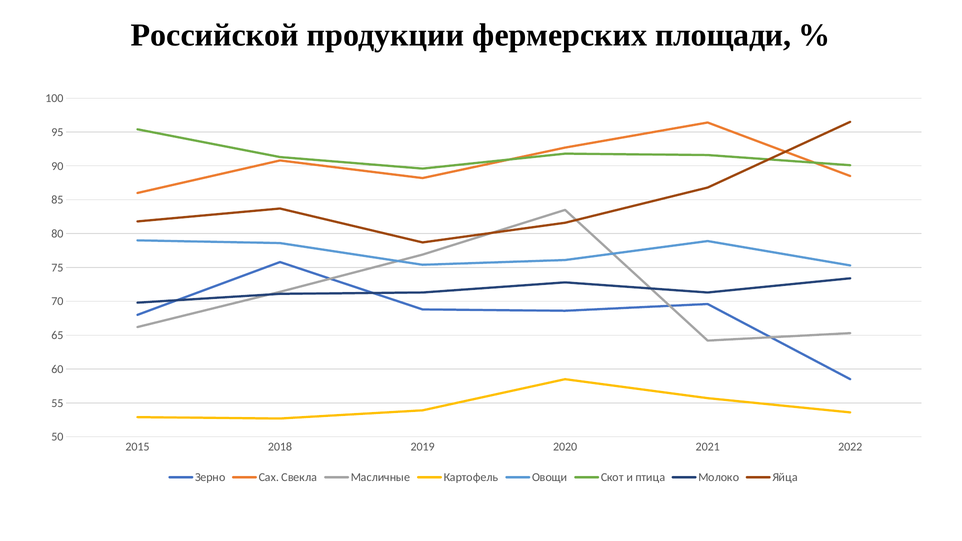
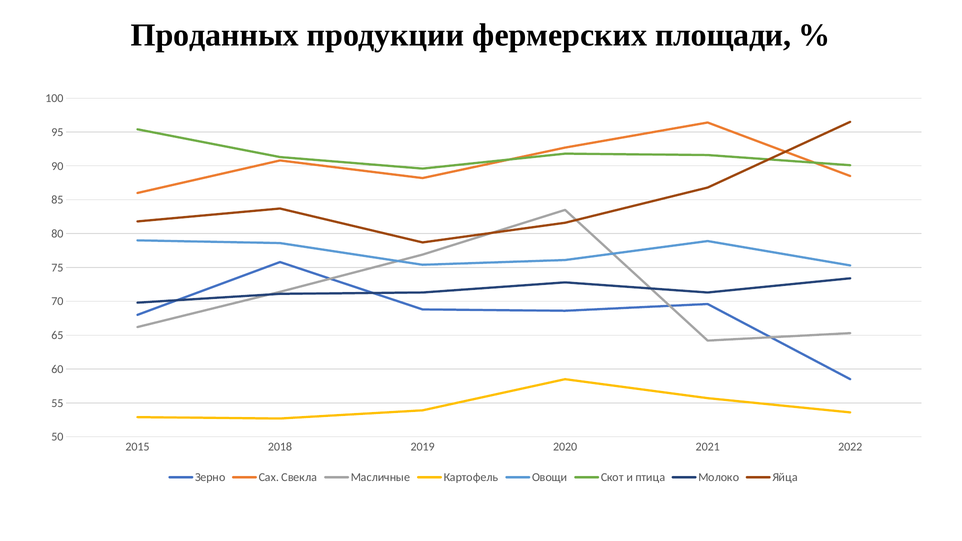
Российской: Российской -> Проданных (215, 35)
